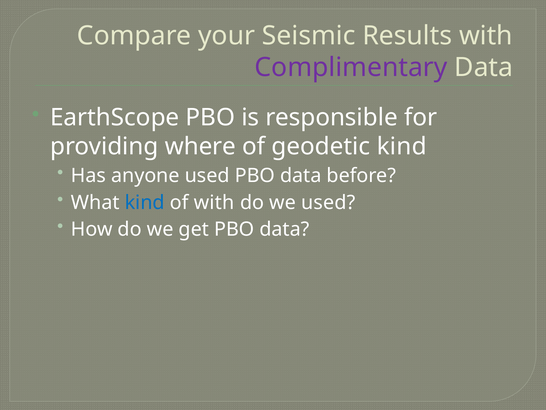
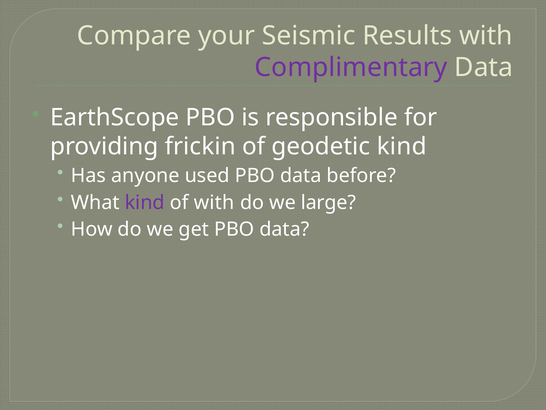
where: where -> frickin (200, 146)
kind colour: blue -> purple (145, 202)
we used: used -> large (328, 202)
